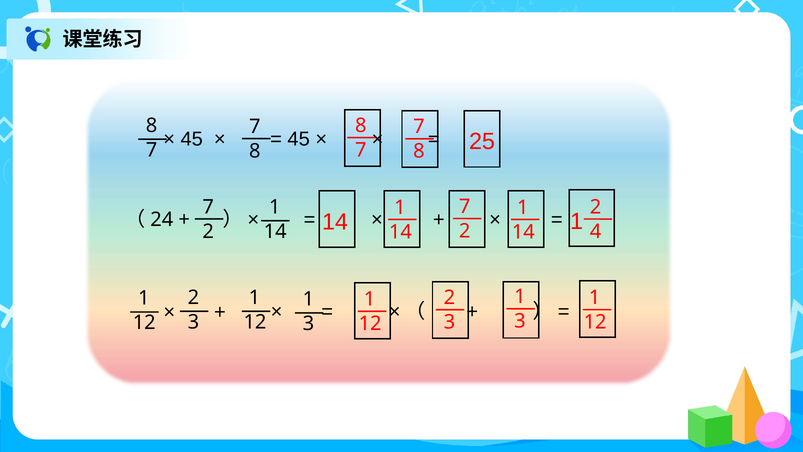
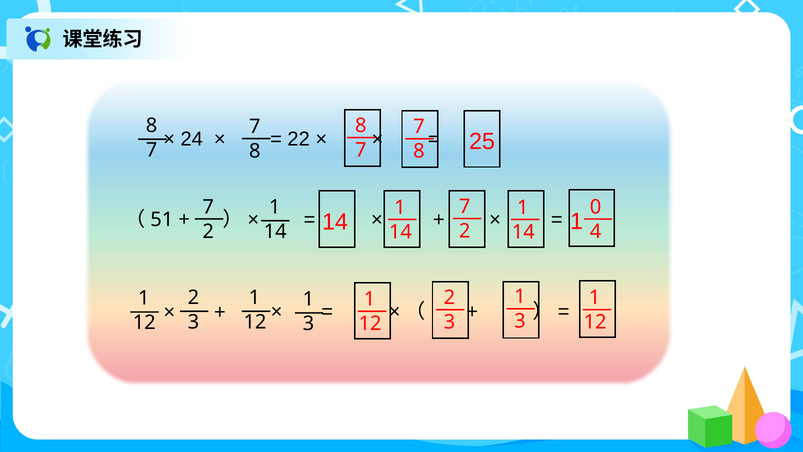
45: 45 -> 24 (192, 139)
45: 45 -> 22 (299, 139)
14 2: 2 -> 0 (596, 207)
24: 24 -> 51 (162, 220)
